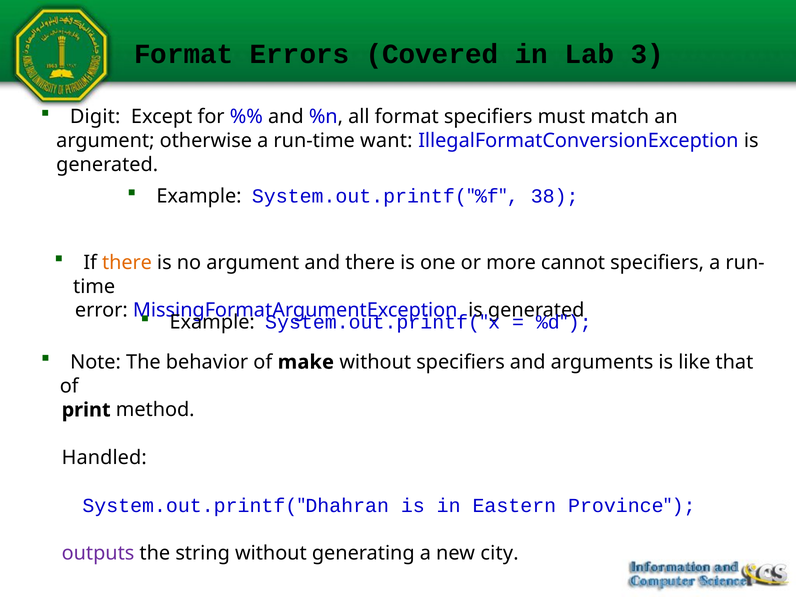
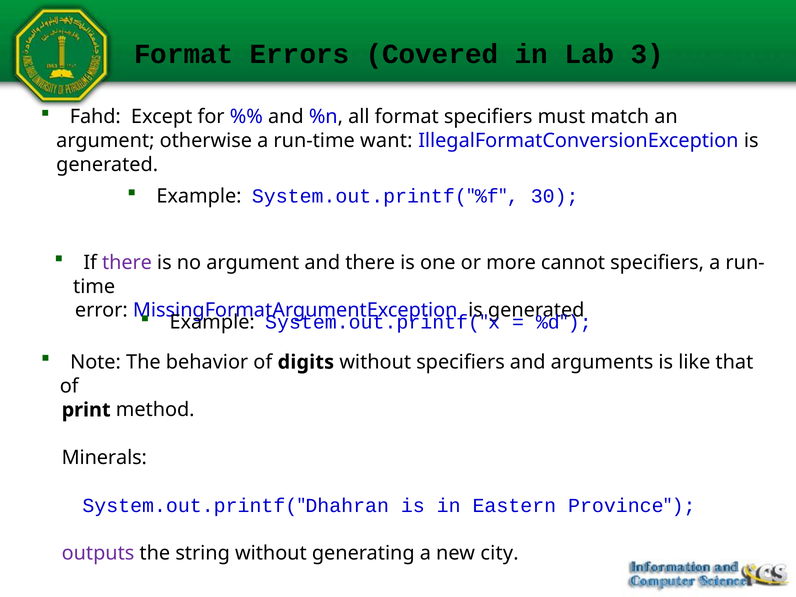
Digit: Digit -> Fahd (95, 117)
38: 38 -> 30 (555, 196)
there colour: orange -> purple (127, 263)
make: make -> digits (306, 362)
Handled: Handled -> Minerals (104, 458)
